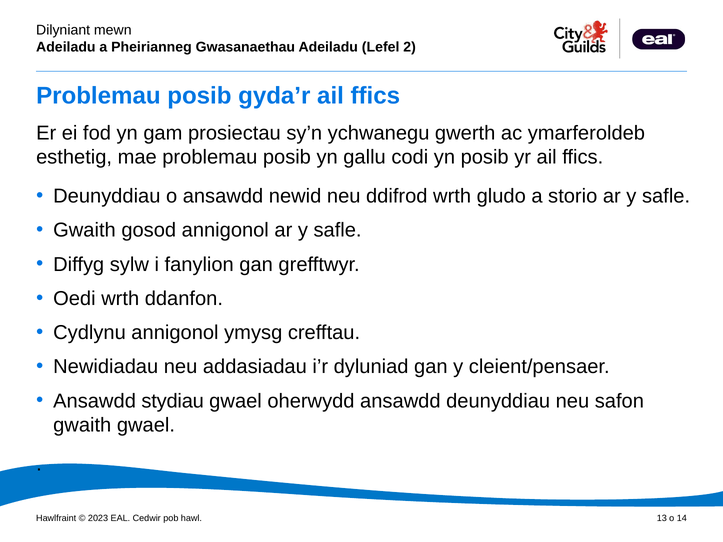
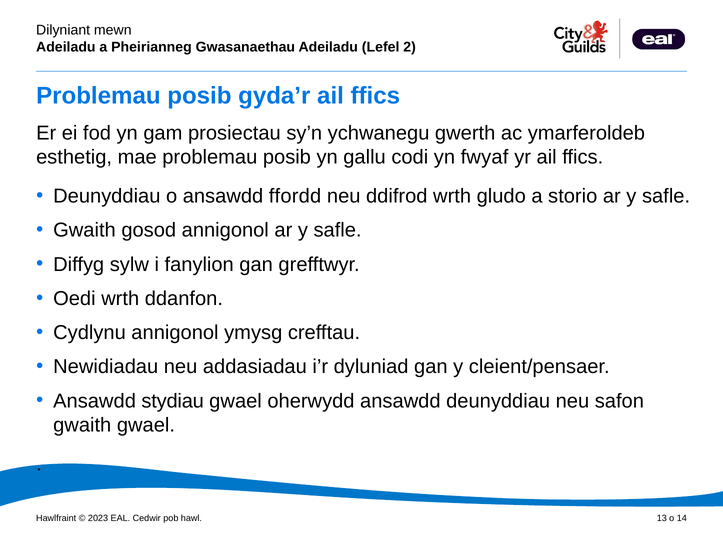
yn posib: posib -> fwyaf (485, 157)
newid: newid -> ffordd (295, 196)
